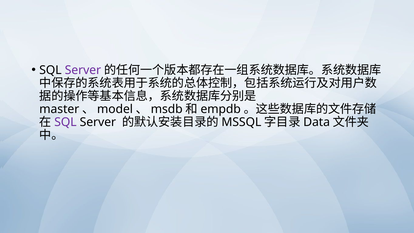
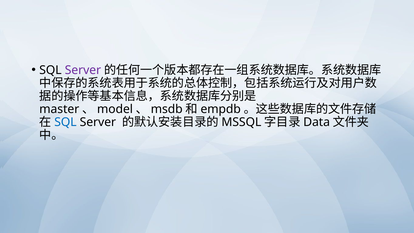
SQL colour: purple -> blue (65, 122)
